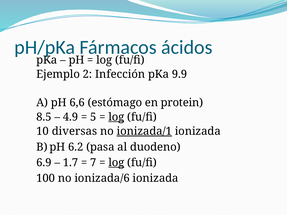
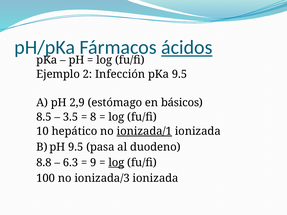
ácidos underline: none -> present (187, 47)
pKa 9.9: 9.9 -> 9.5 (180, 74)
6,6: 6,6 -> 2,9 (77, 103)
protein: protein -> básicos (182, 103)
4.9: 4.9 -> 3.5 (71, 117)
5: 5 -> 8 (93, 117)
log underline: present -> none (116, 117)
diversas: diversas -> hepático (74, 131)
pH 6.2: 6.2 -> 9.5 (76, 147)
6.9: 6.9 -> 8.8 (44, 163)
1.7: 1.7 -> 6.3 (71, 163)
7: 7 -> 9 (93, 163)
ionizada/6: ionizada/6 -> ionizada/3 (102, 178)
